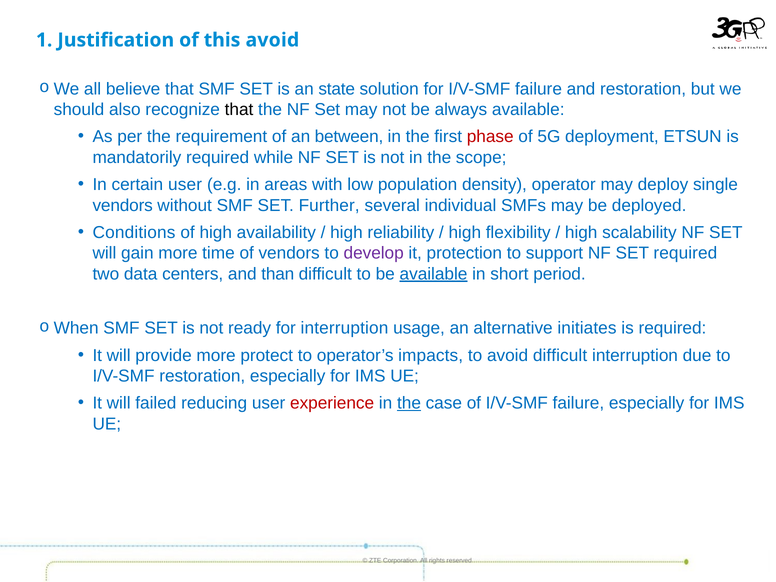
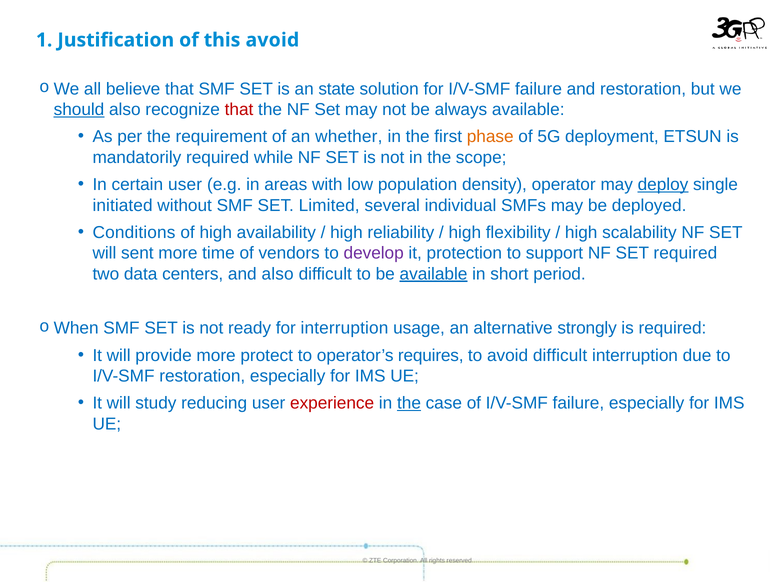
should underline: none -> present (79, 110)
that colour: black -> red (239, 110)
between: between -> whether (349, 137)
phase colour: red -> orange (490, 137)
deploy underline: none -> present (663, 185)
vendors: vendors -> initiated (123, 205)
Further: Further -> Limited (329, 205)
gain: gain -> sent (137, 253)
and than: than -> also (278, 274)
initiates: initiates -> strongly (587, 328)
impacts: impacts -> requires (431, 355)
failed: failed -> study (156, 403)
